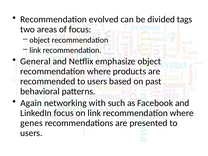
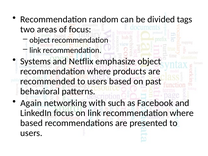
evolved: evolved -> random (104, 19)
General: General -> Systems (35, 61)
genes: genes -> based (32, 123)
